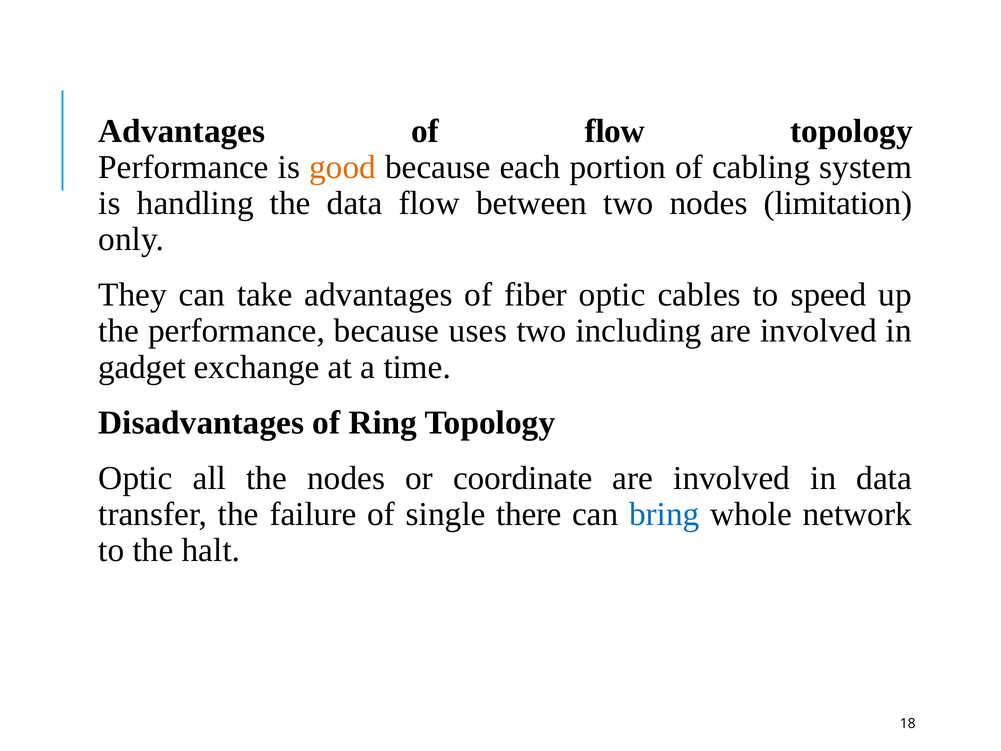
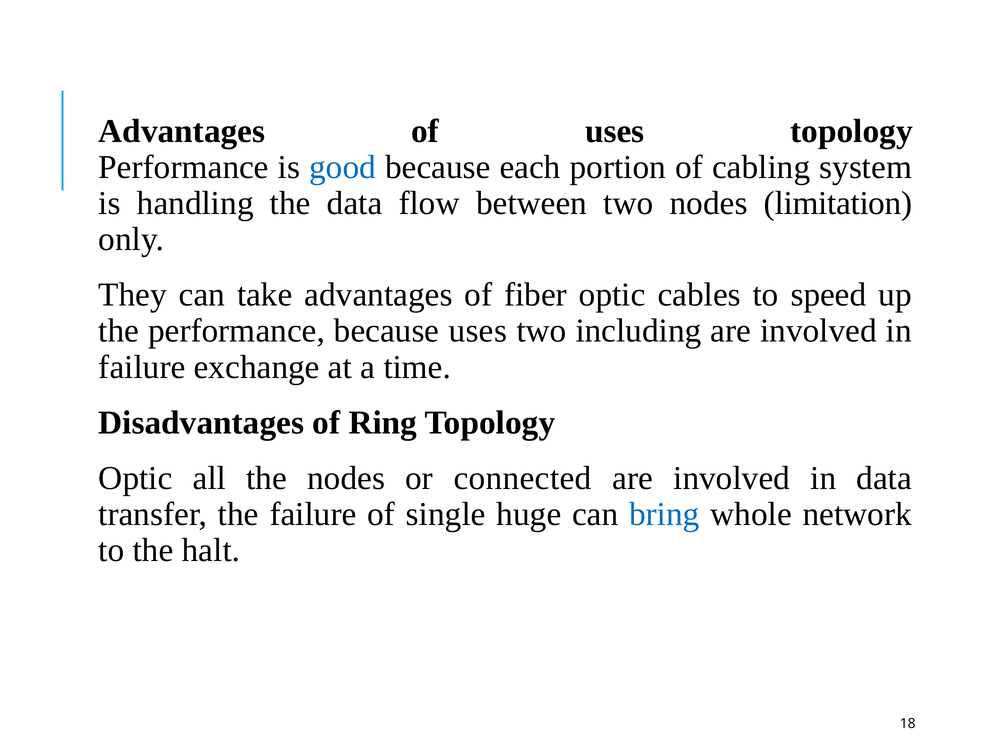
of flow: flow -> uses (615, 131)
good colour: orange -> blue (343, 167)
gadget: gadget -> failure (142, 367)
coordinate: coordinate -> connected (523, 478)
there: there -> huge (529, 514)
